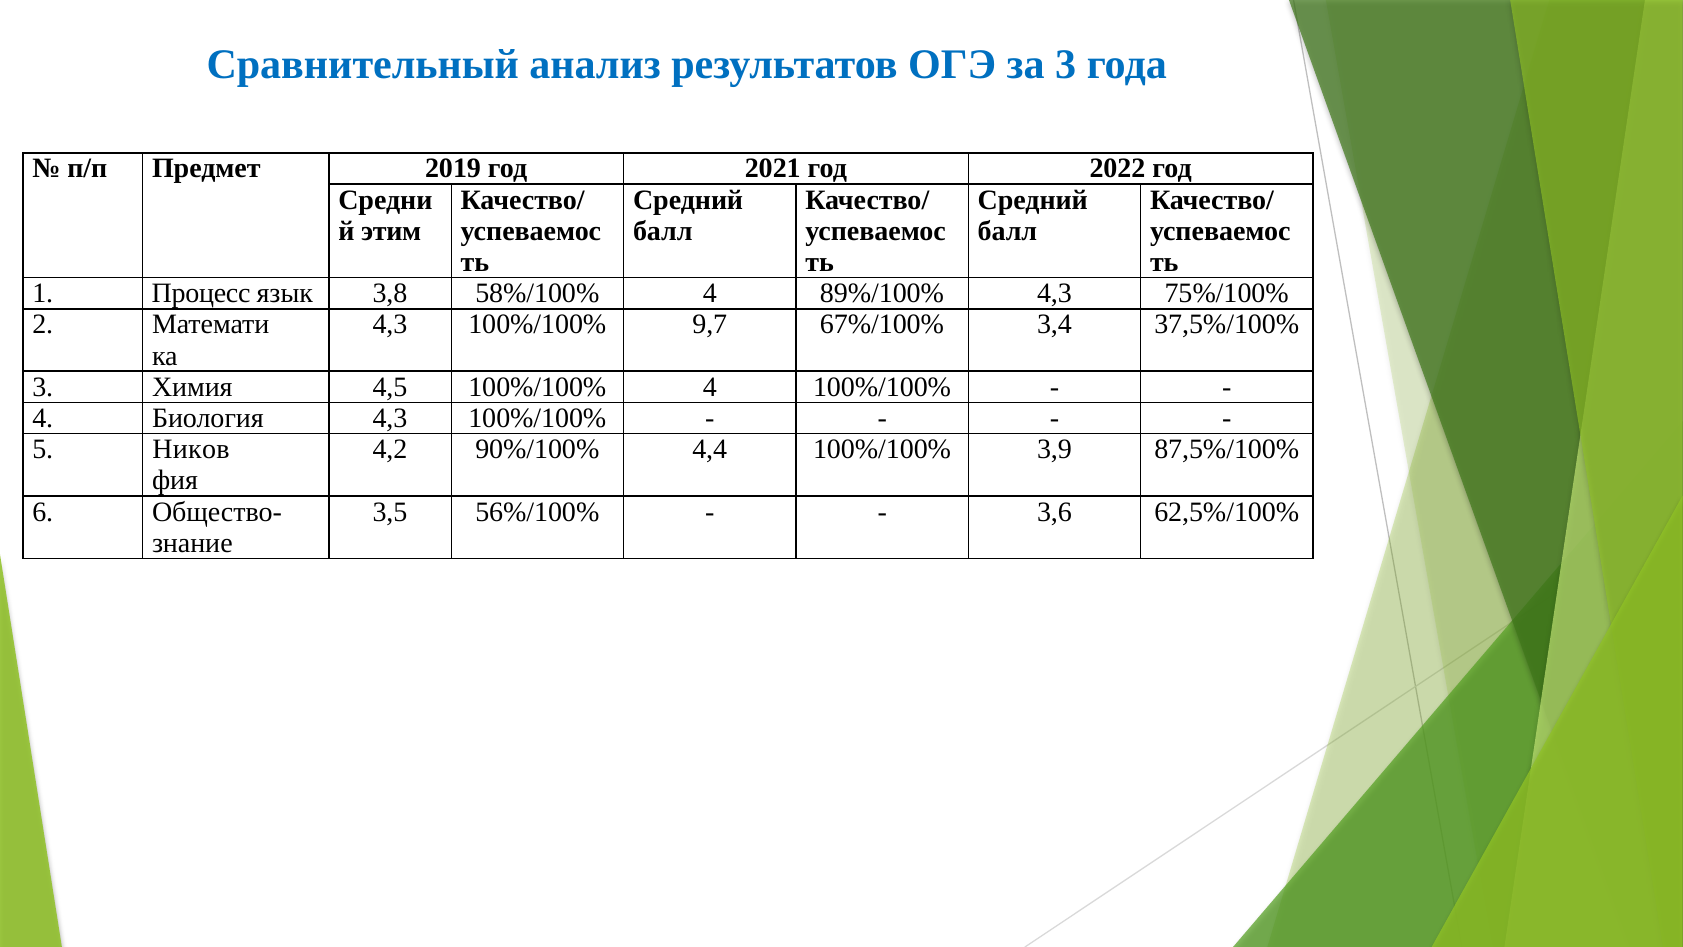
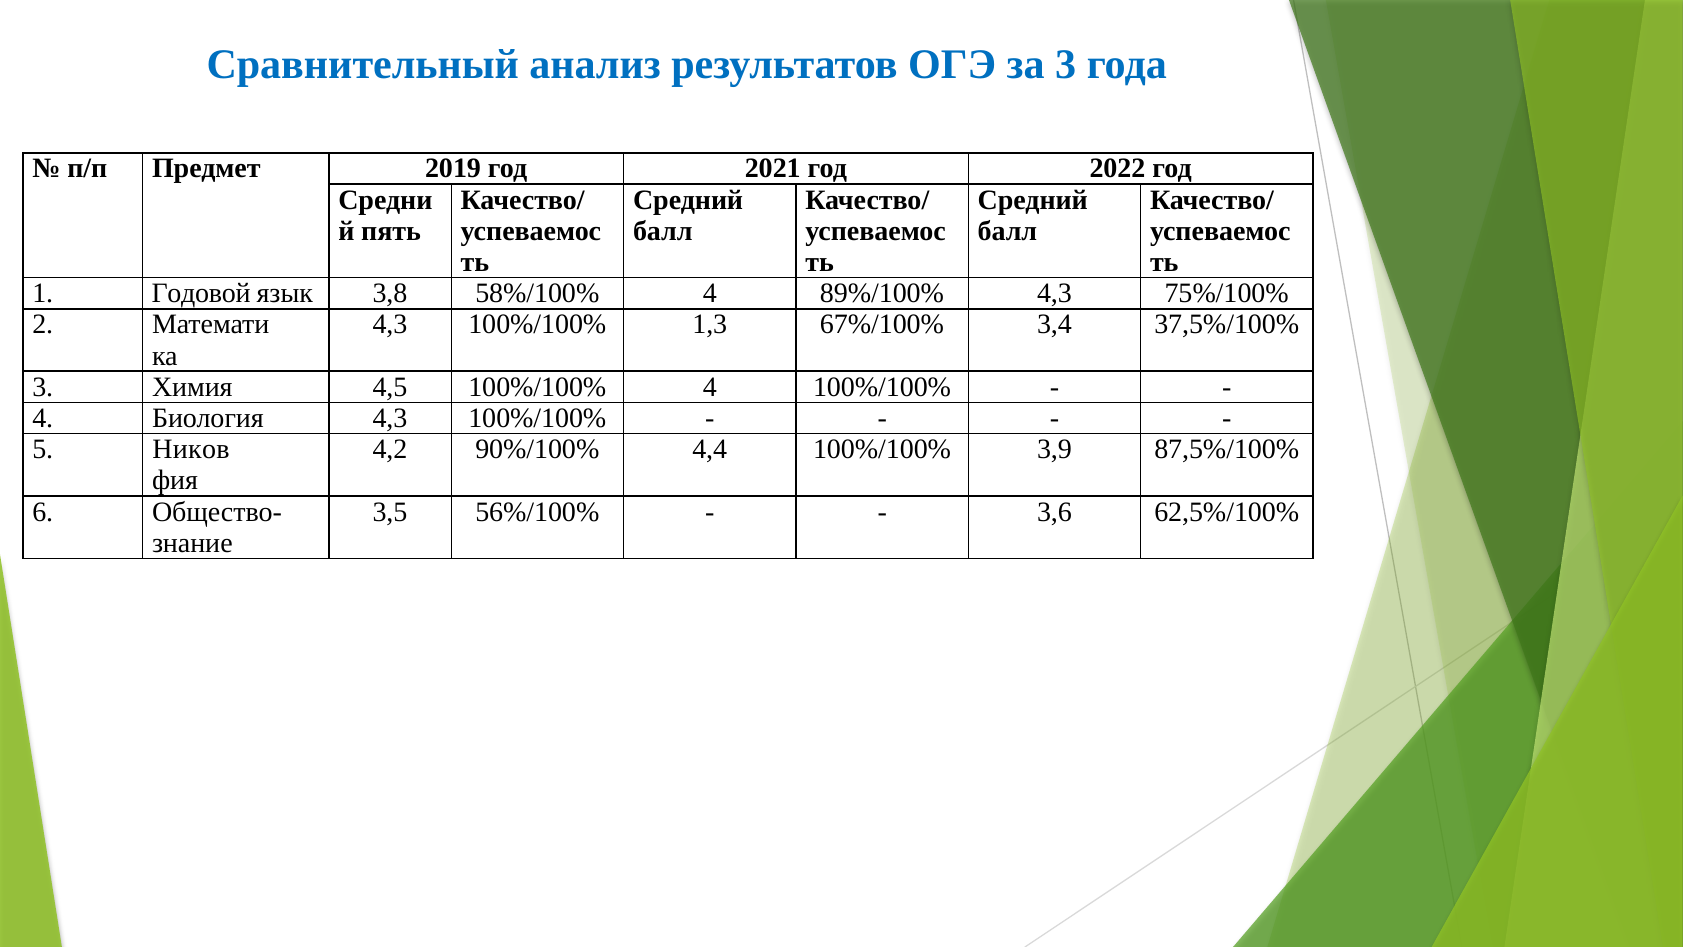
этим: этим -> пять (391, 231)
Процесс: Процесс -> Годовой (201, 293)
9,7: 9,7 -> 1,3 (710, 325)
